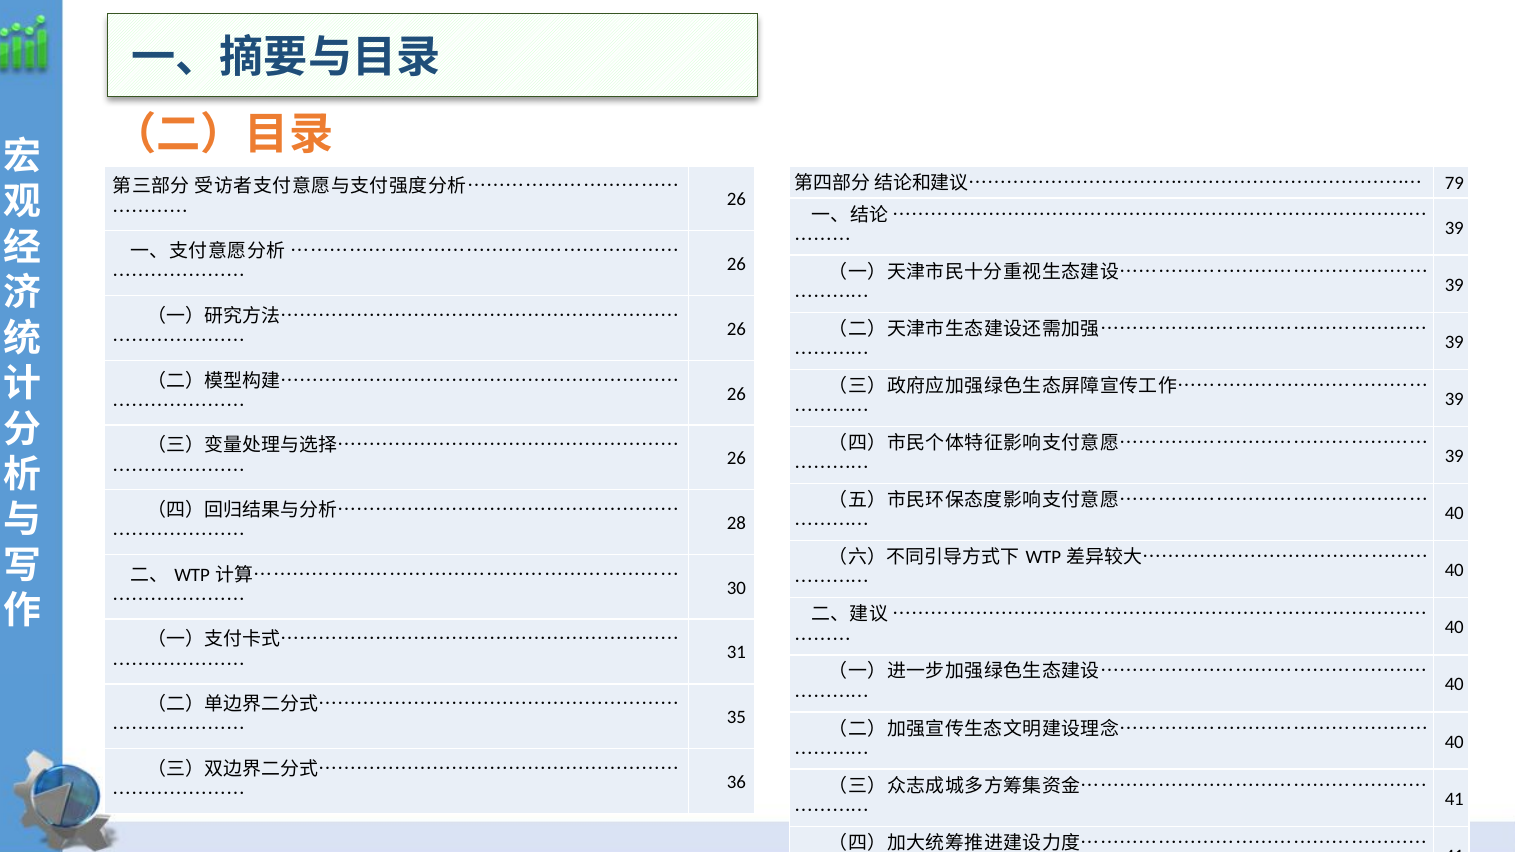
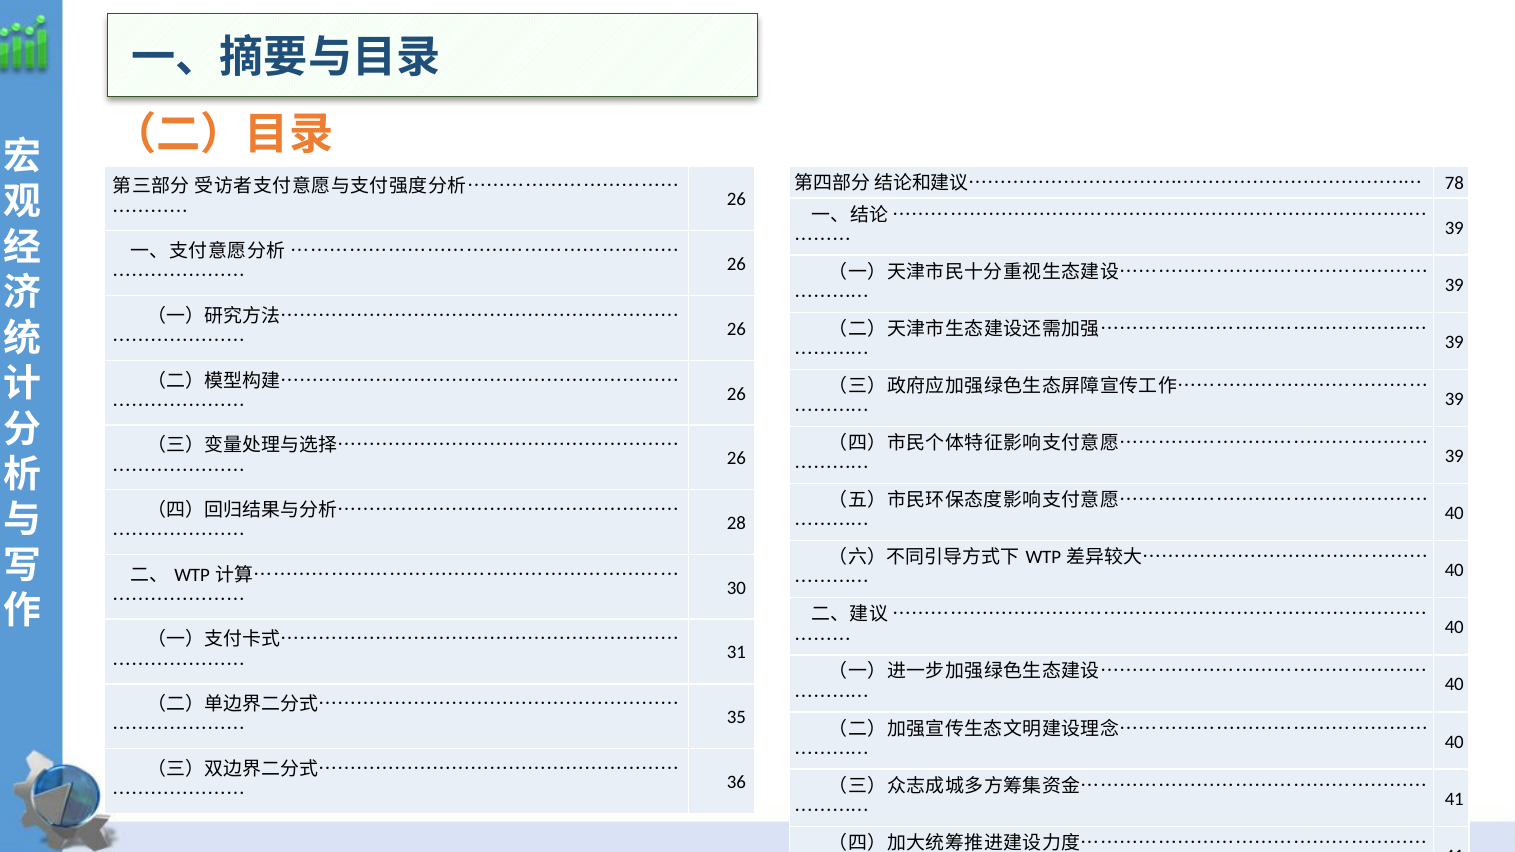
79: 79 -> 78 (1454, 183)
